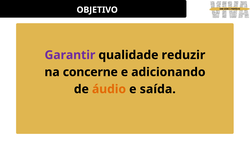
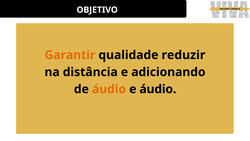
Garantir colour: purple -> orange (70, 55)
concerne: concerne -> distância (90, 72)
e saída: saída -> áudio (158, 89)
